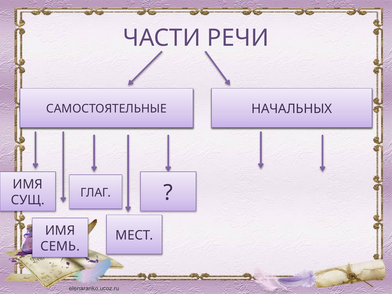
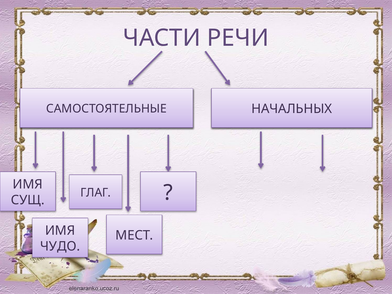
СЕМЬ: СЕМЬ -> ЧУДО (60, 246)
